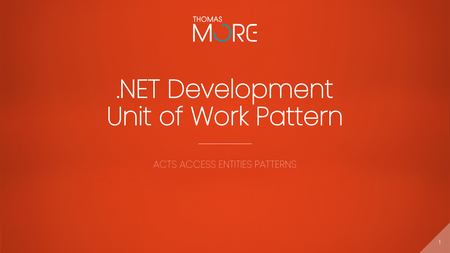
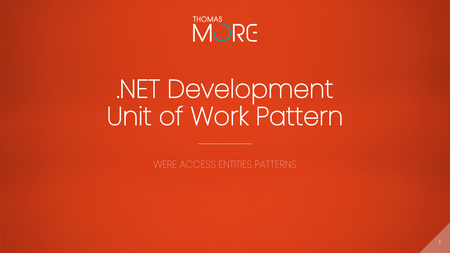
ACTS: ACTS -> WERE (165, 165)
